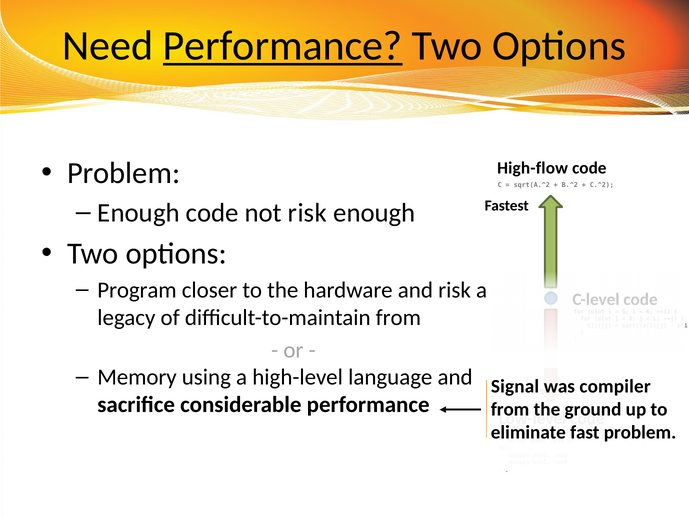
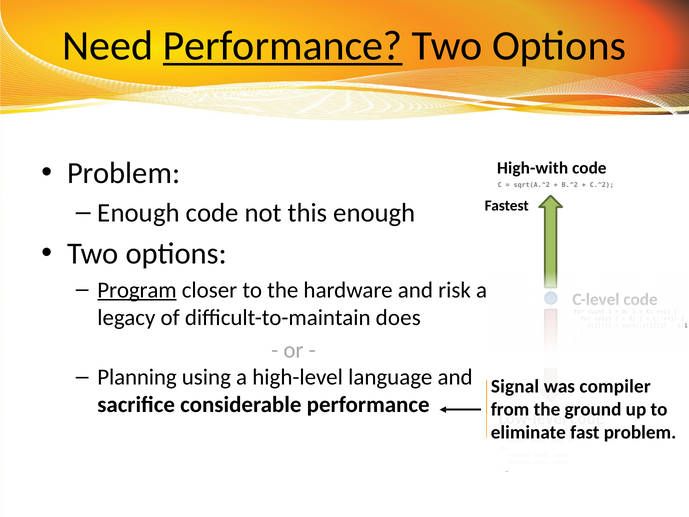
High-flow: High-flow -> High-with (533, 168)
not risk: risk -> this (308, 213)
Program underline: none -> present (137, 290)
difficult-to-maintain from: from -> does (398, 317)
Memory: Memory -> Planning (137, 377)
